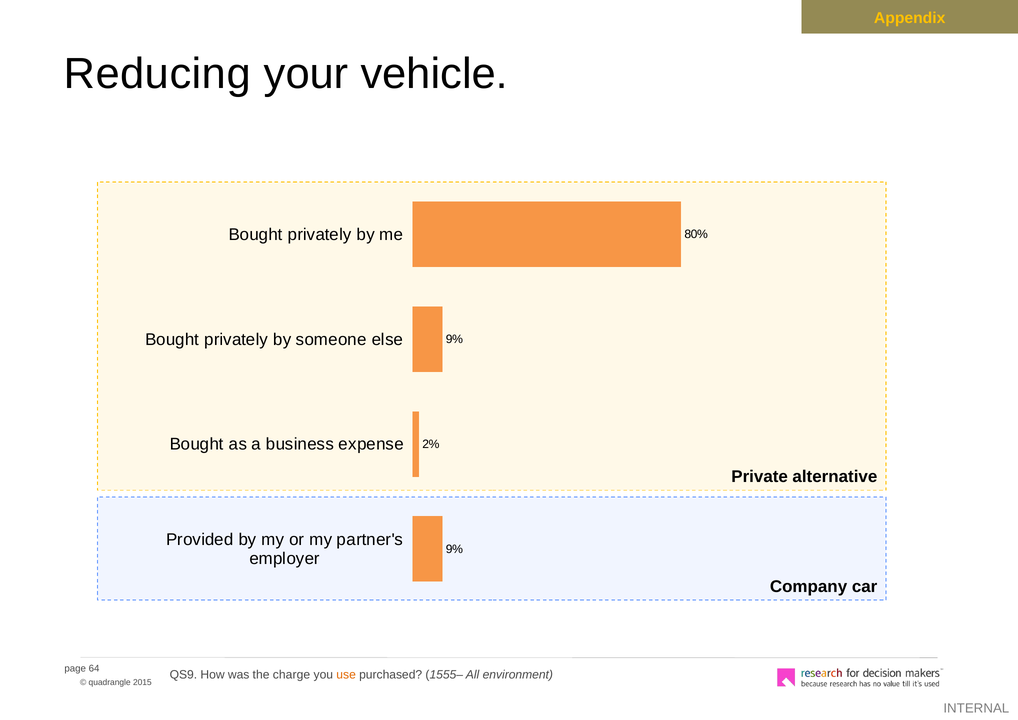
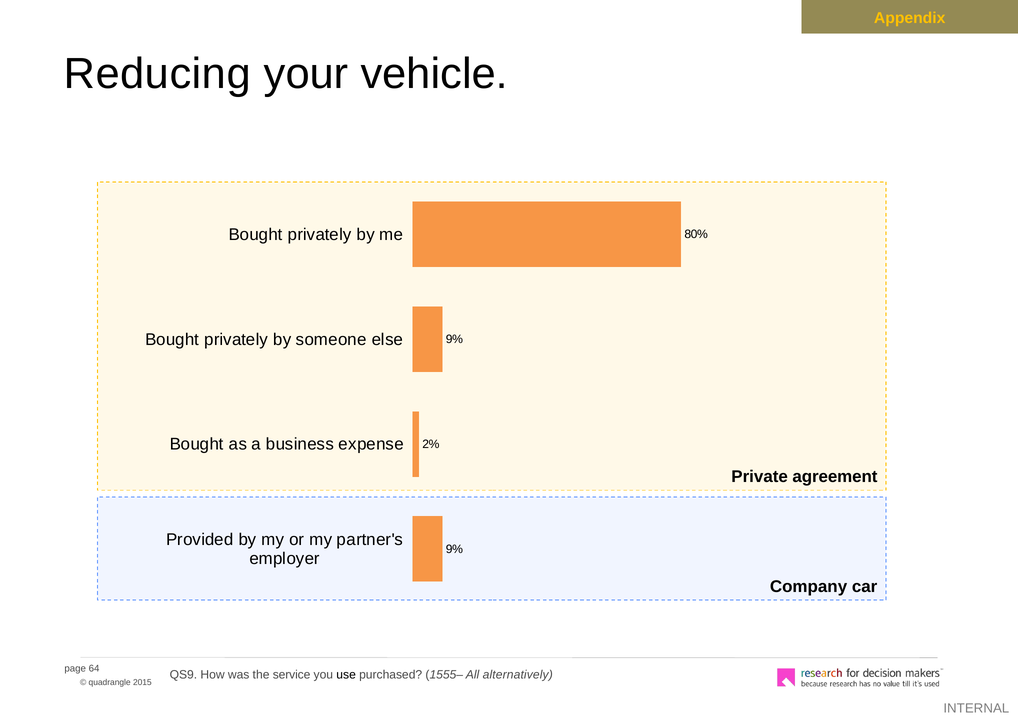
alternative: alternative -> agreement (835, 477)
charge: charge -> service (292, 675)
use colour: orange -> black (346, 675)
environment: environment -> alternatively (518, 675)
